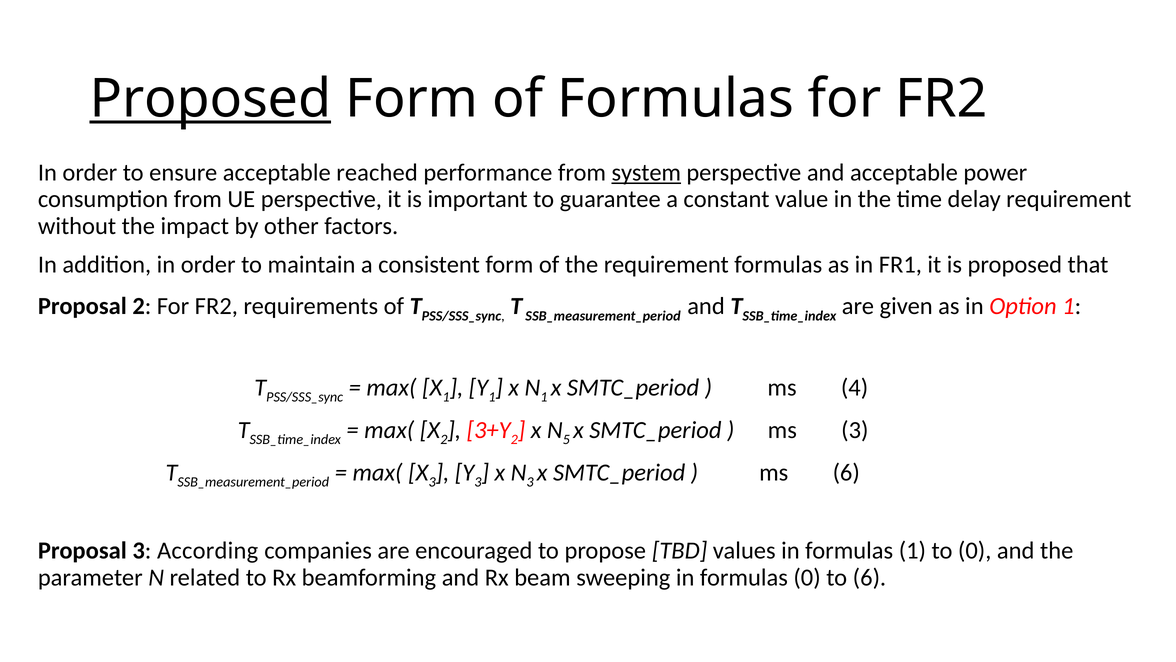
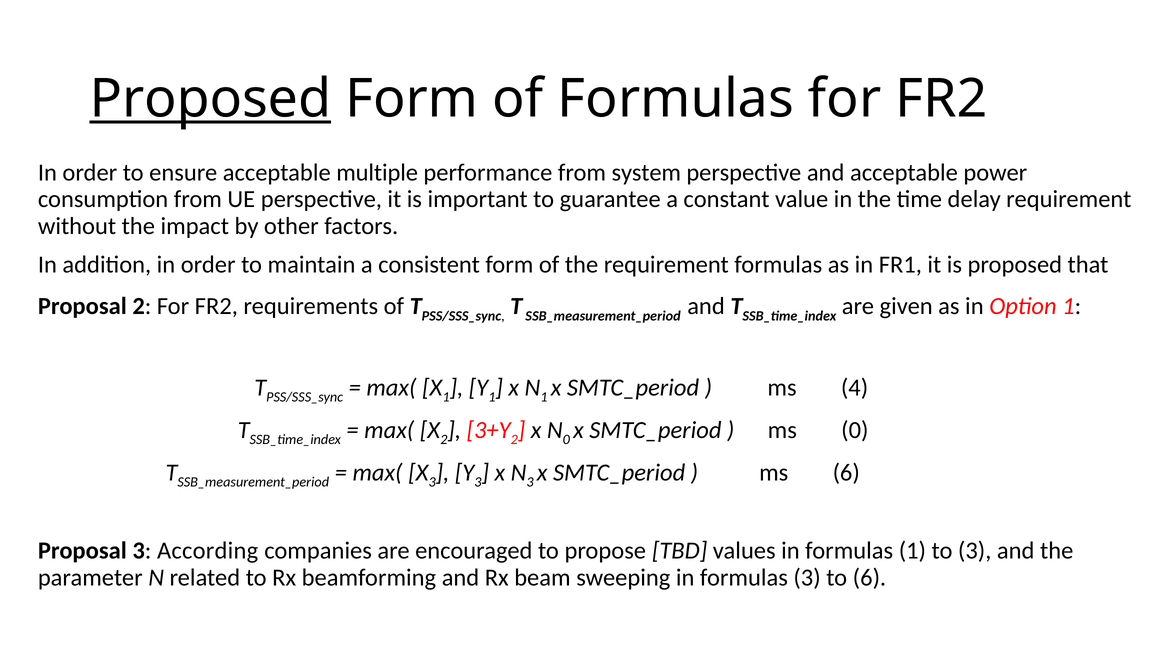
reached: reached -> multiple (377, 173)
system underline: present -> none (646, 173)
N 5: 5 -> 0 (566, 439)
ms 3: 3 -> 0 (855, 430)
to 0: 0 -> 3 (975, 550)
formulas 0: 0 -> 3 (807, 577)
